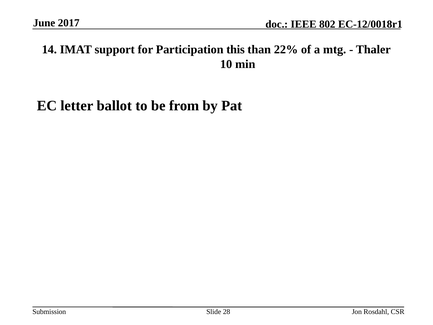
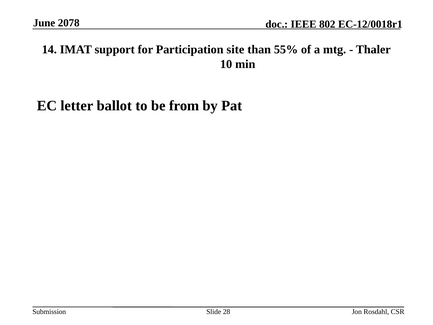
2017: 2017 -> 2078 (69, 23)
this: this -> site (235, 50)
22%: 22% -> 55% (286, 50)
